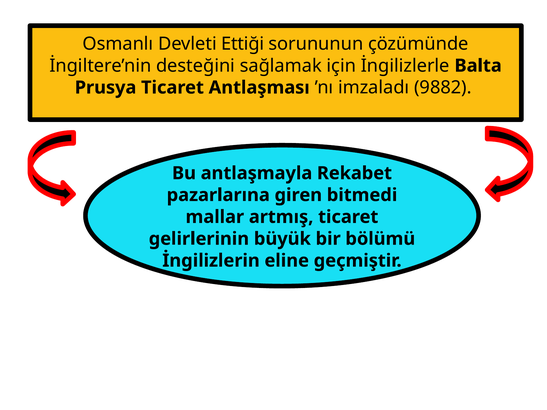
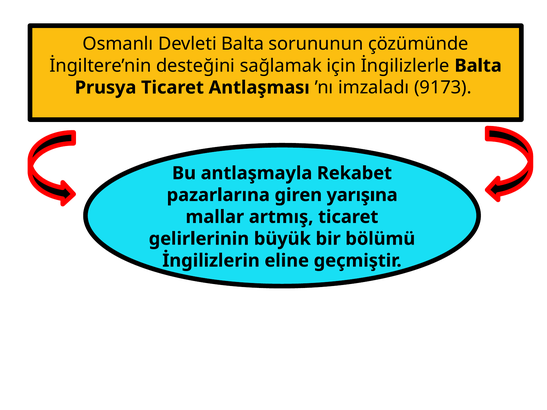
Devleti Ettiği: Ettiği -> Balta (243, 44)
9882: 9882 -> 9173 (443, 88)
bitmedi: bitmedi -> yarışına (362, 195)
